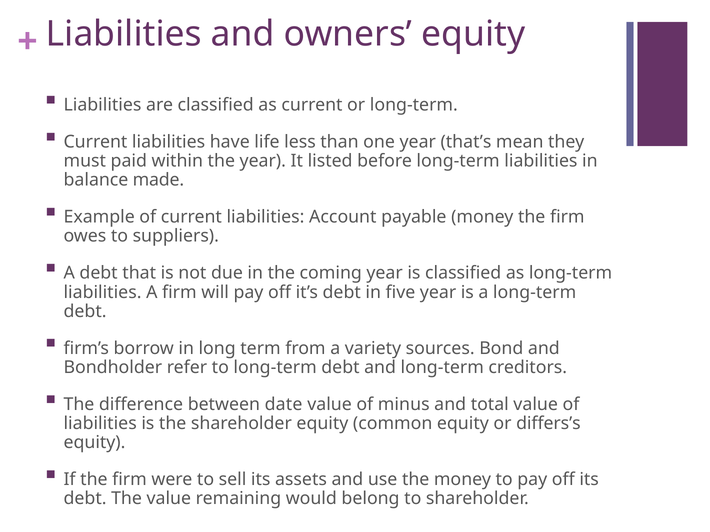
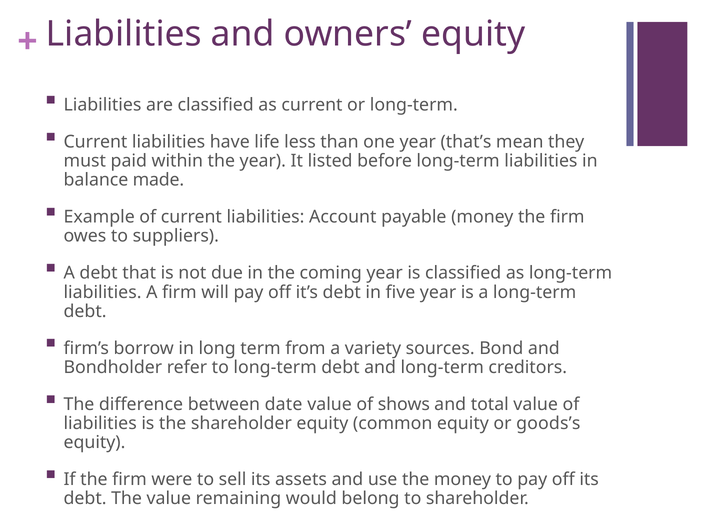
minus: minus -> shows (404, 405)
differs’s: differs’s -> goods’s (548, 424)
